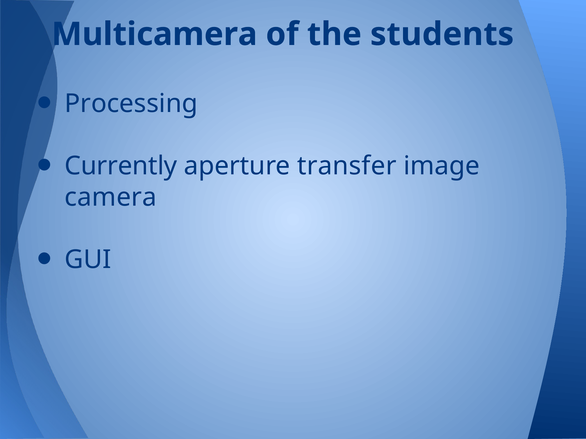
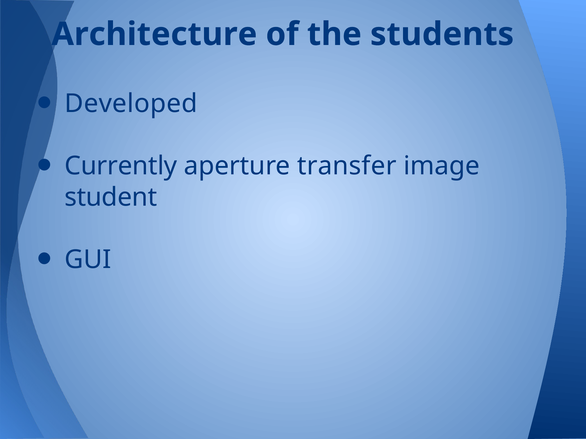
Multicamera: Multicamera -> Architecture (154, 34)
Processing: Processing -> Developed (131, 104)
camera: camera -> student (111, 197)
